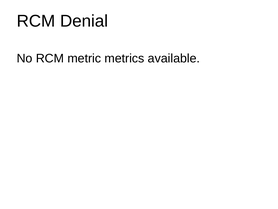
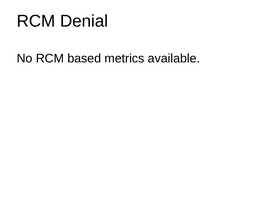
metric: metric -> based (84, 58)
